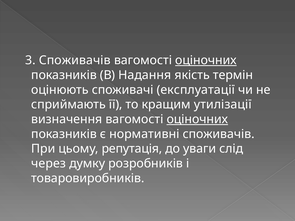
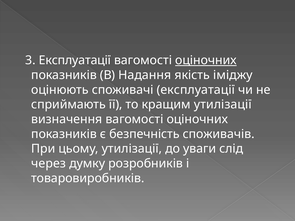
3 Споживачів: Споживачів -> Експлуатації (75, 60)
термін: термін -> іміджу (233, 75)
оціночних underline: present -> none (197, 119)
нормативні: нормативні -> безпечність (144, 134)
цьому репутація: репутація -> утилізації (132, 149)
